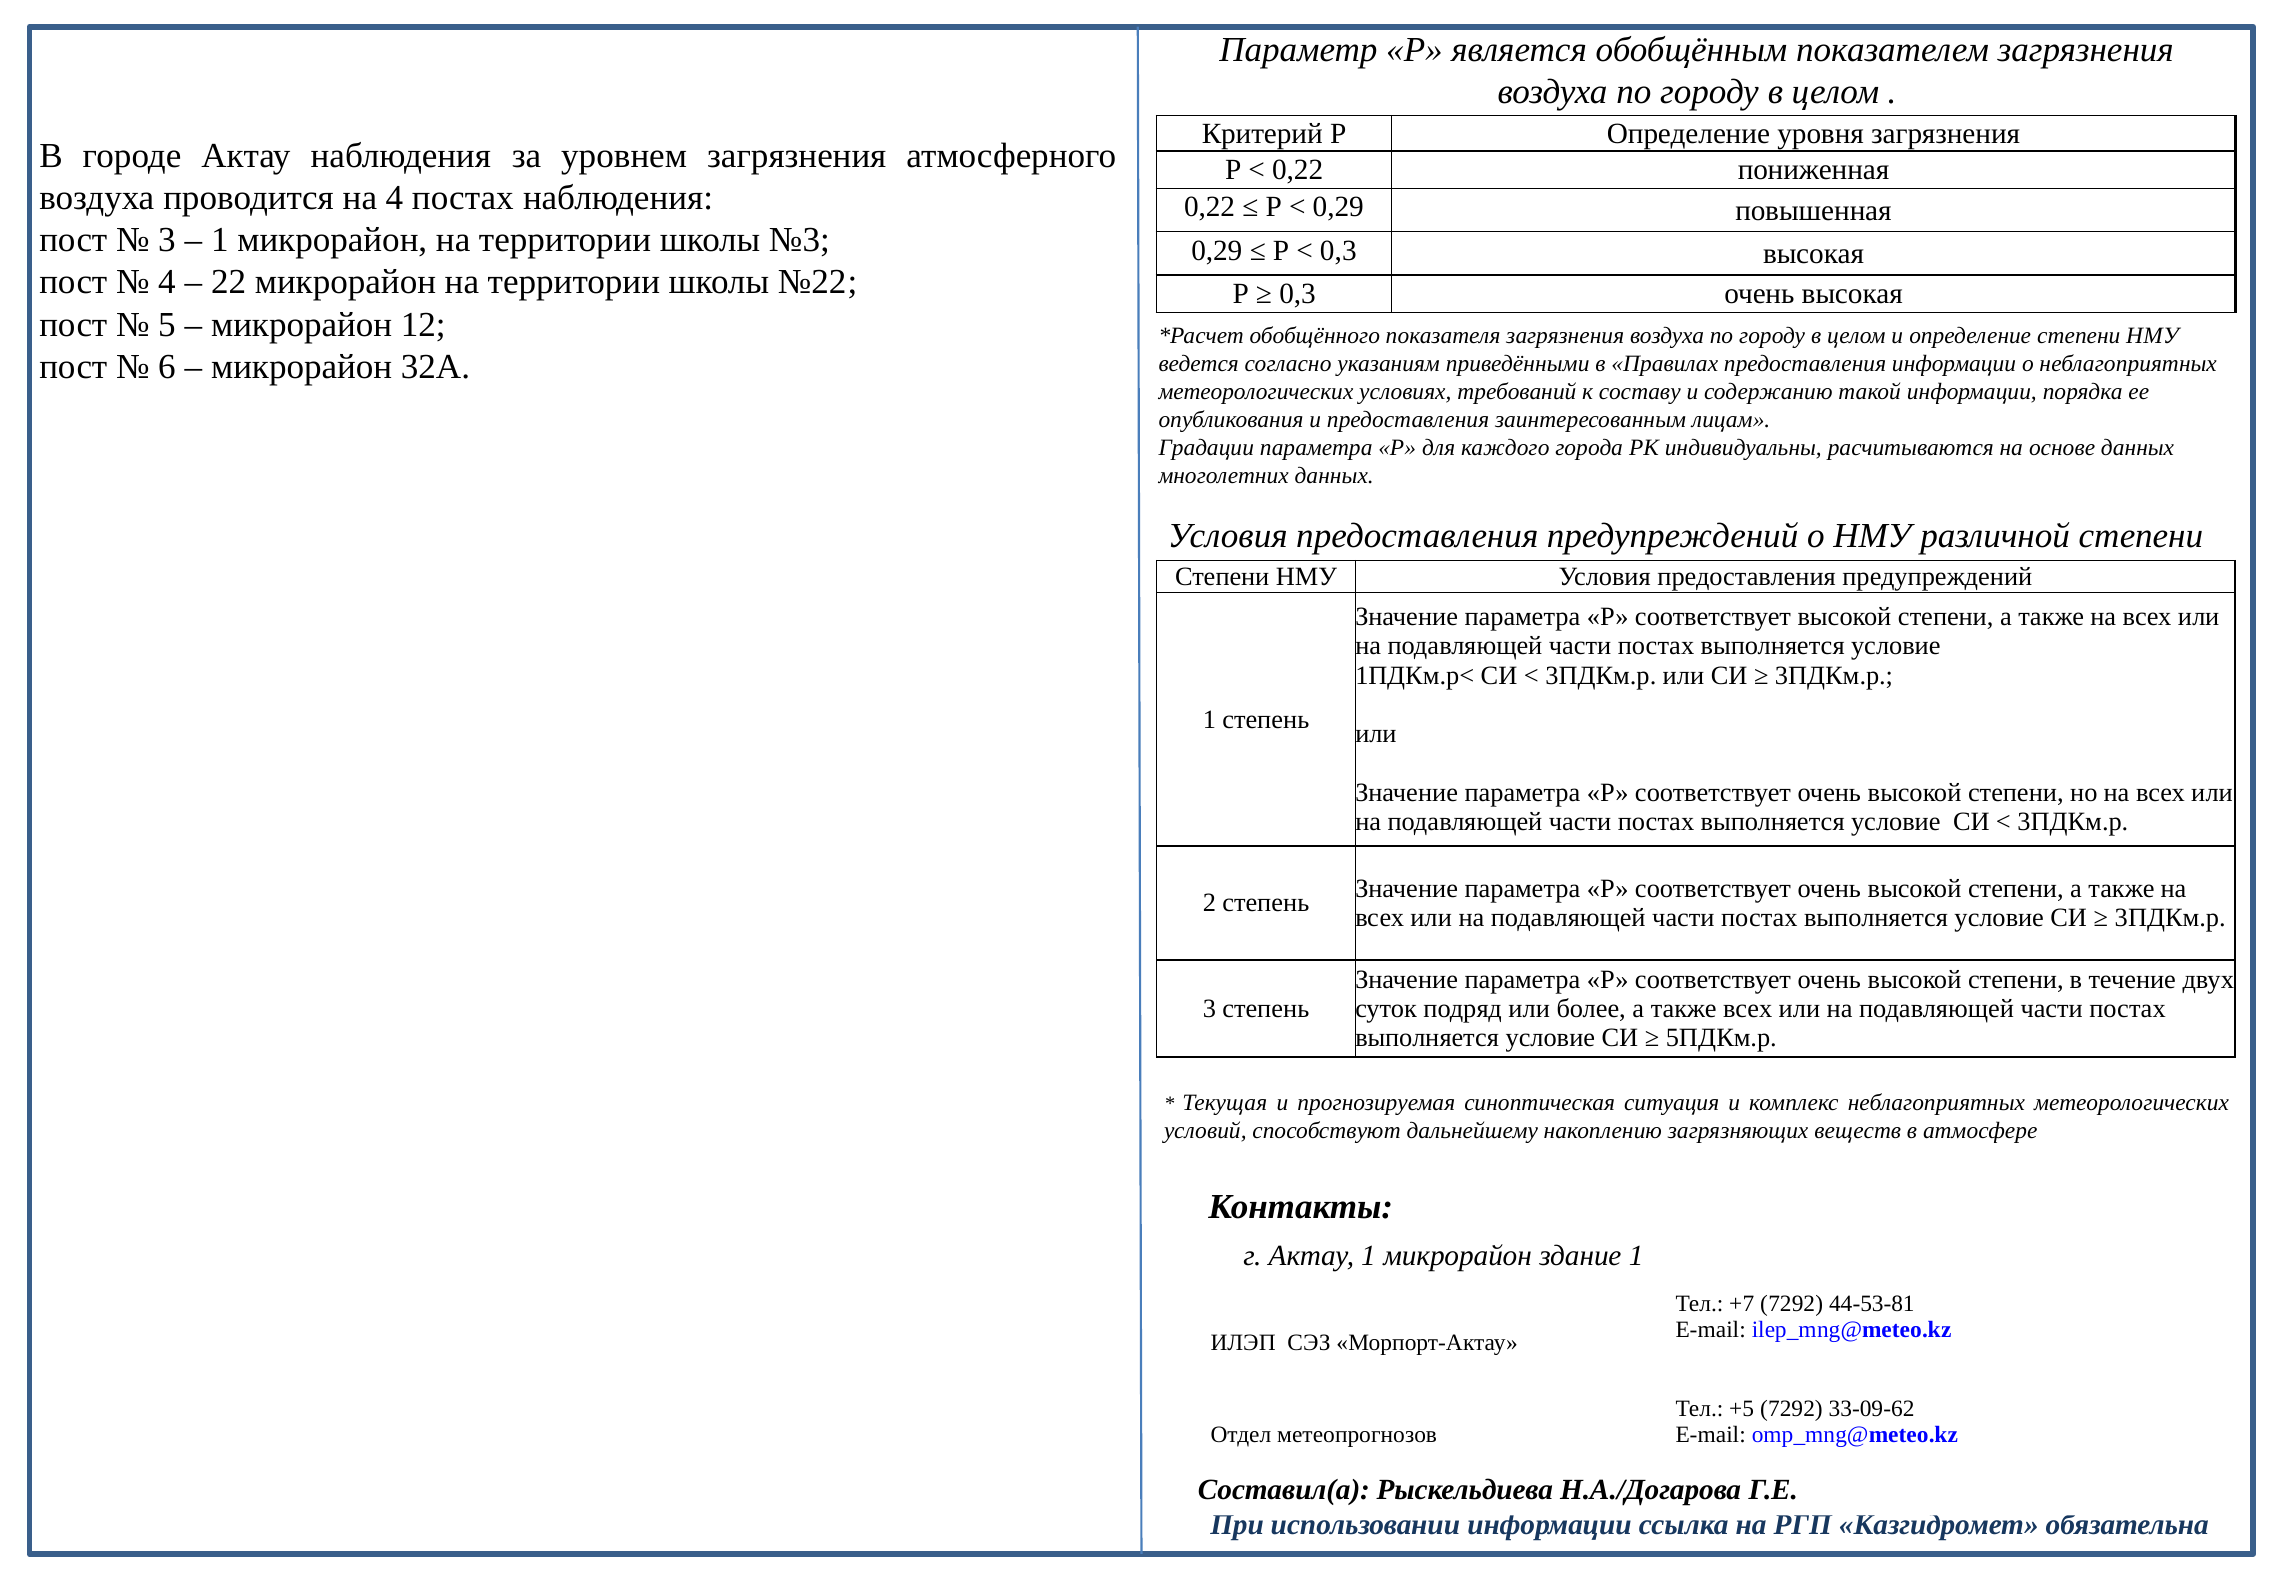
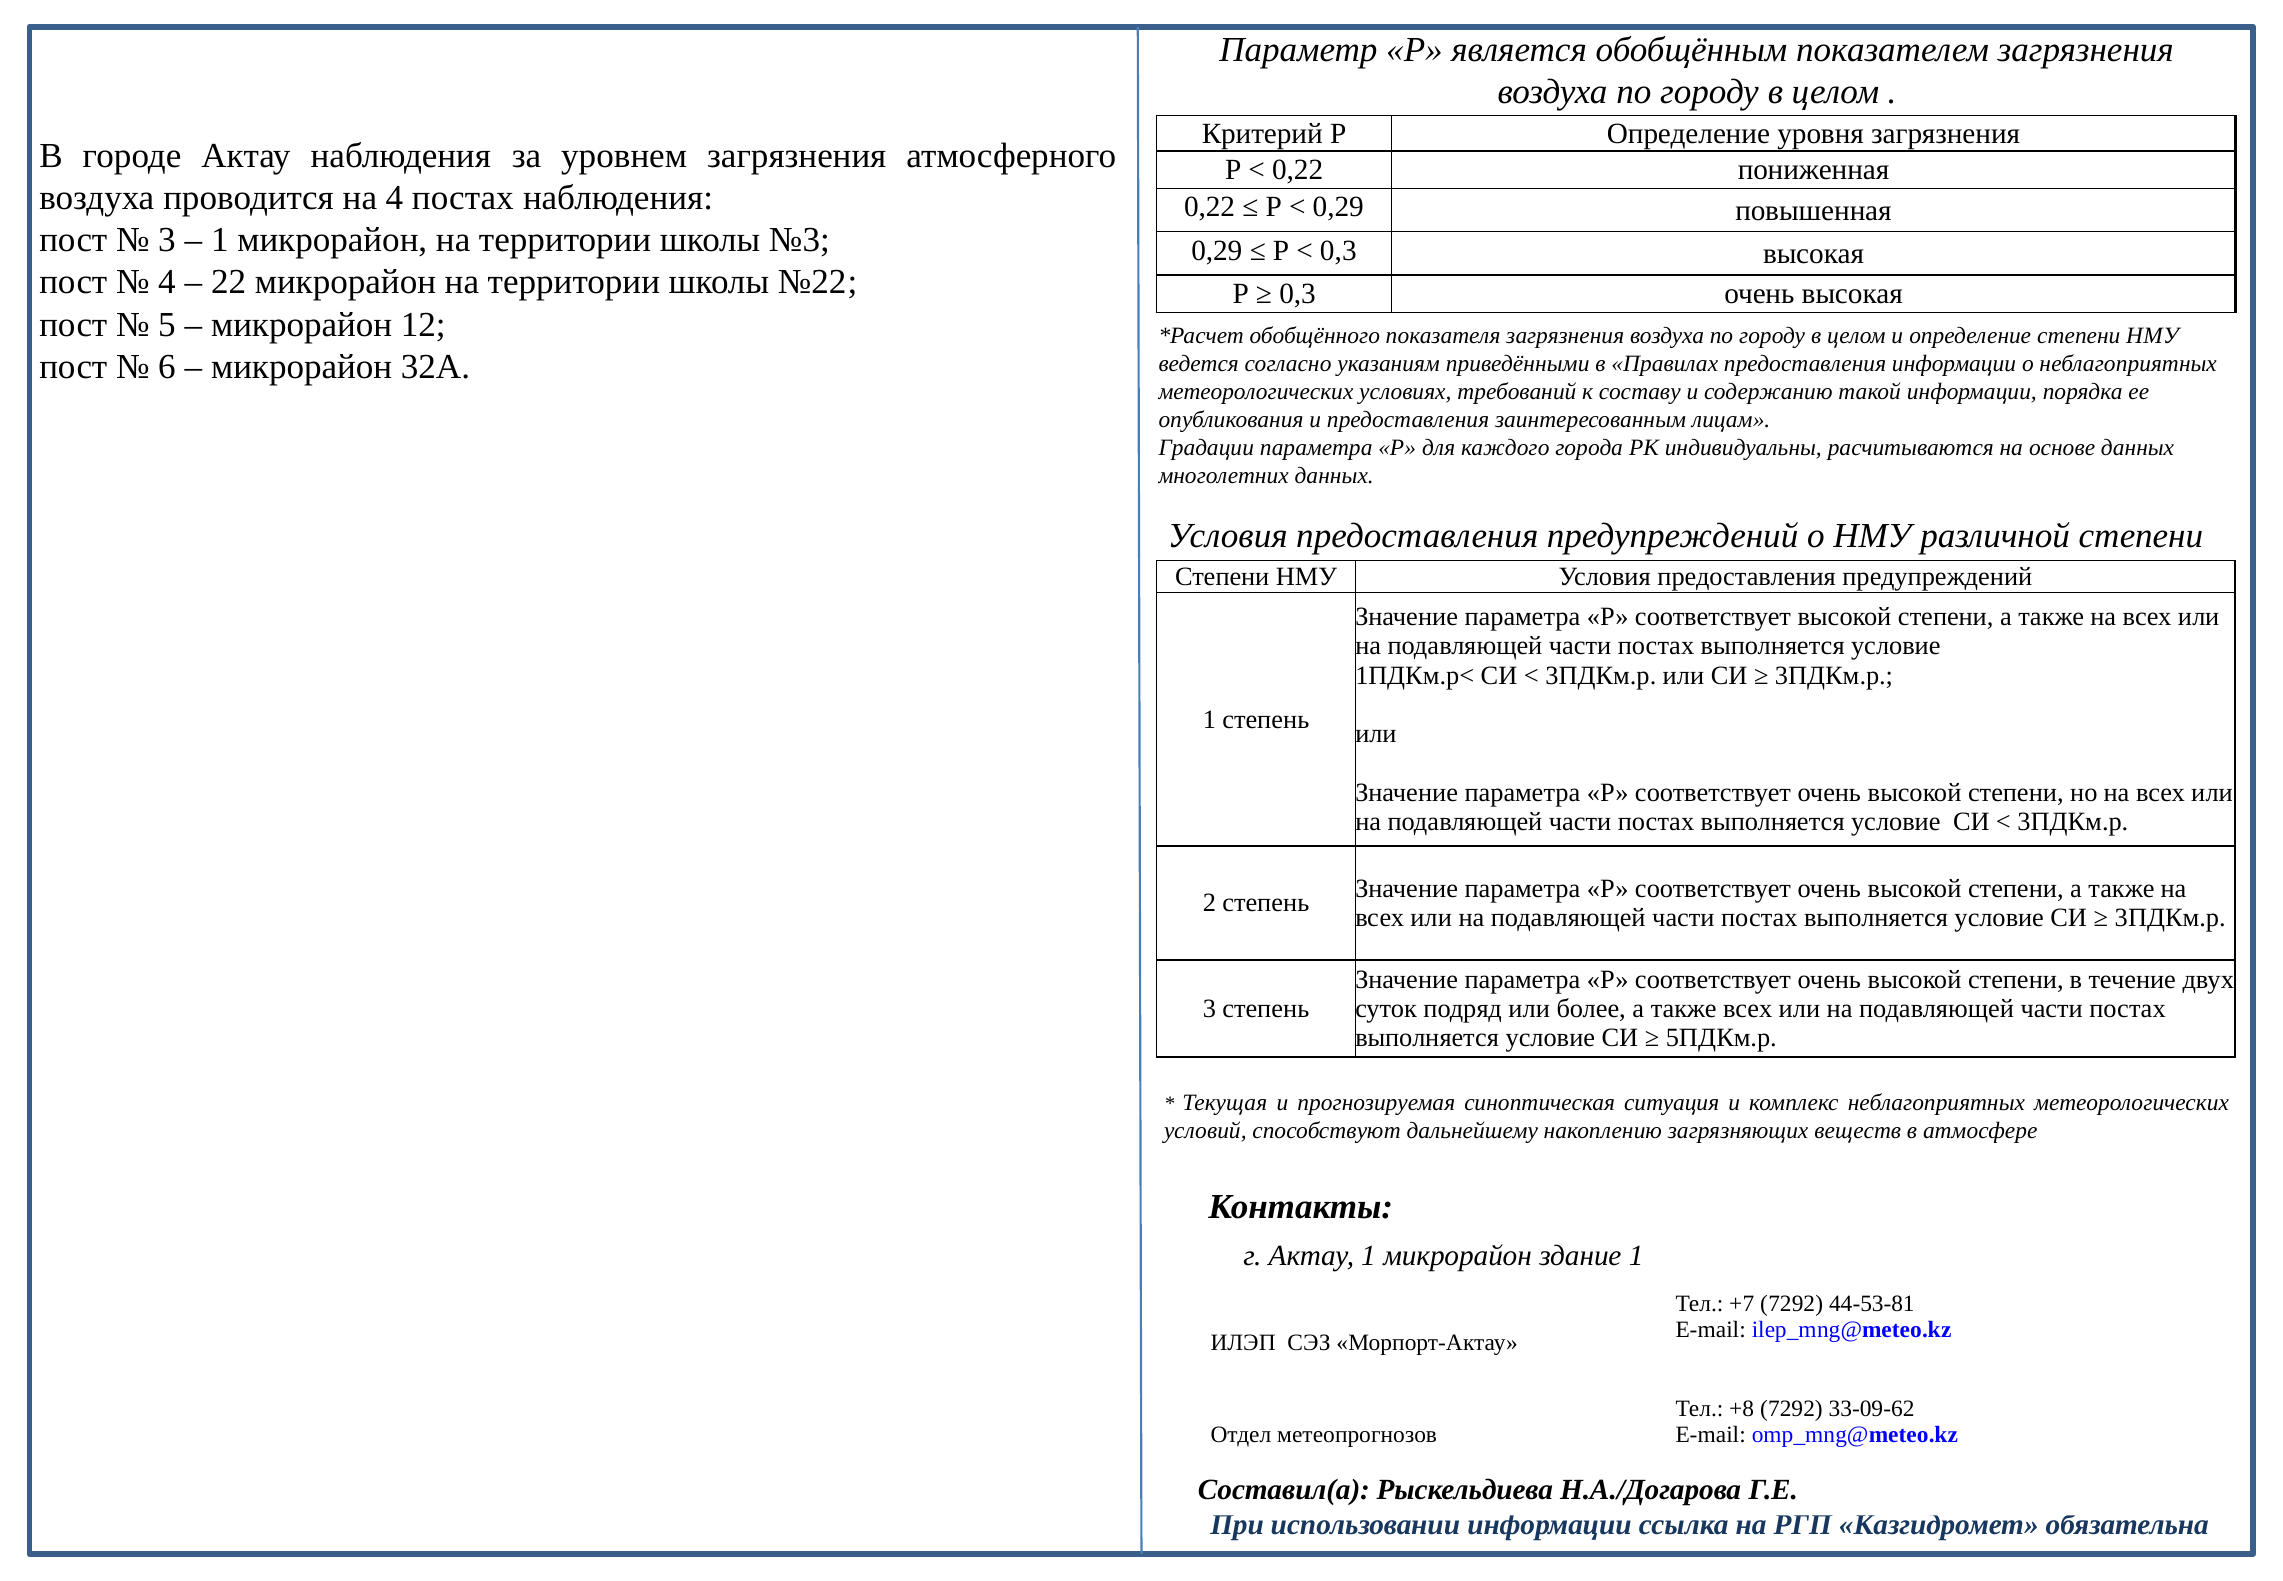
+5: +5 -> +8 (1742, 1409)
